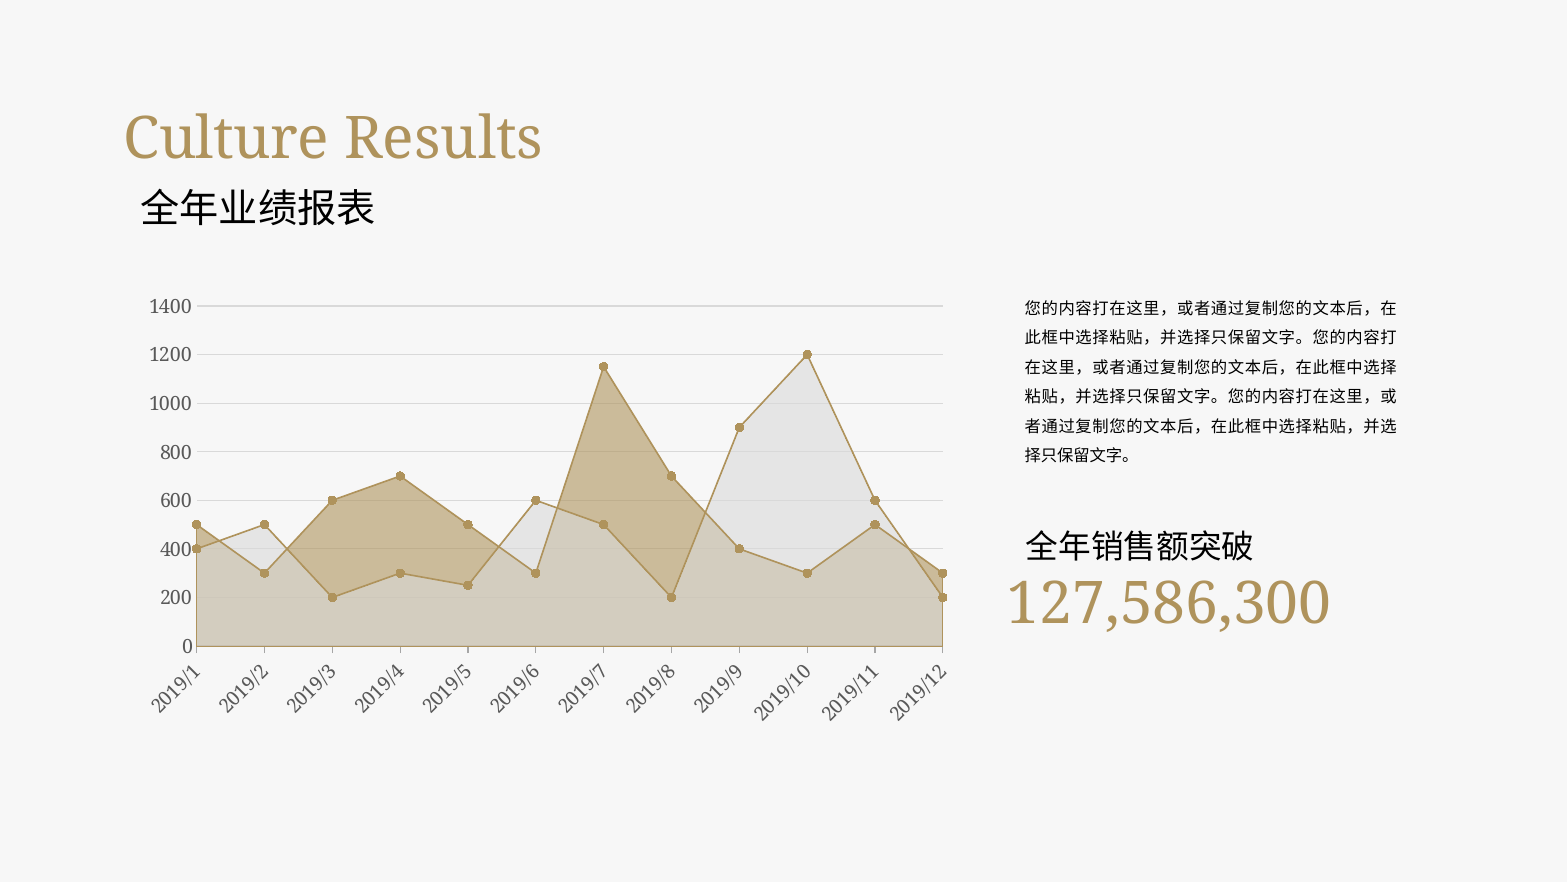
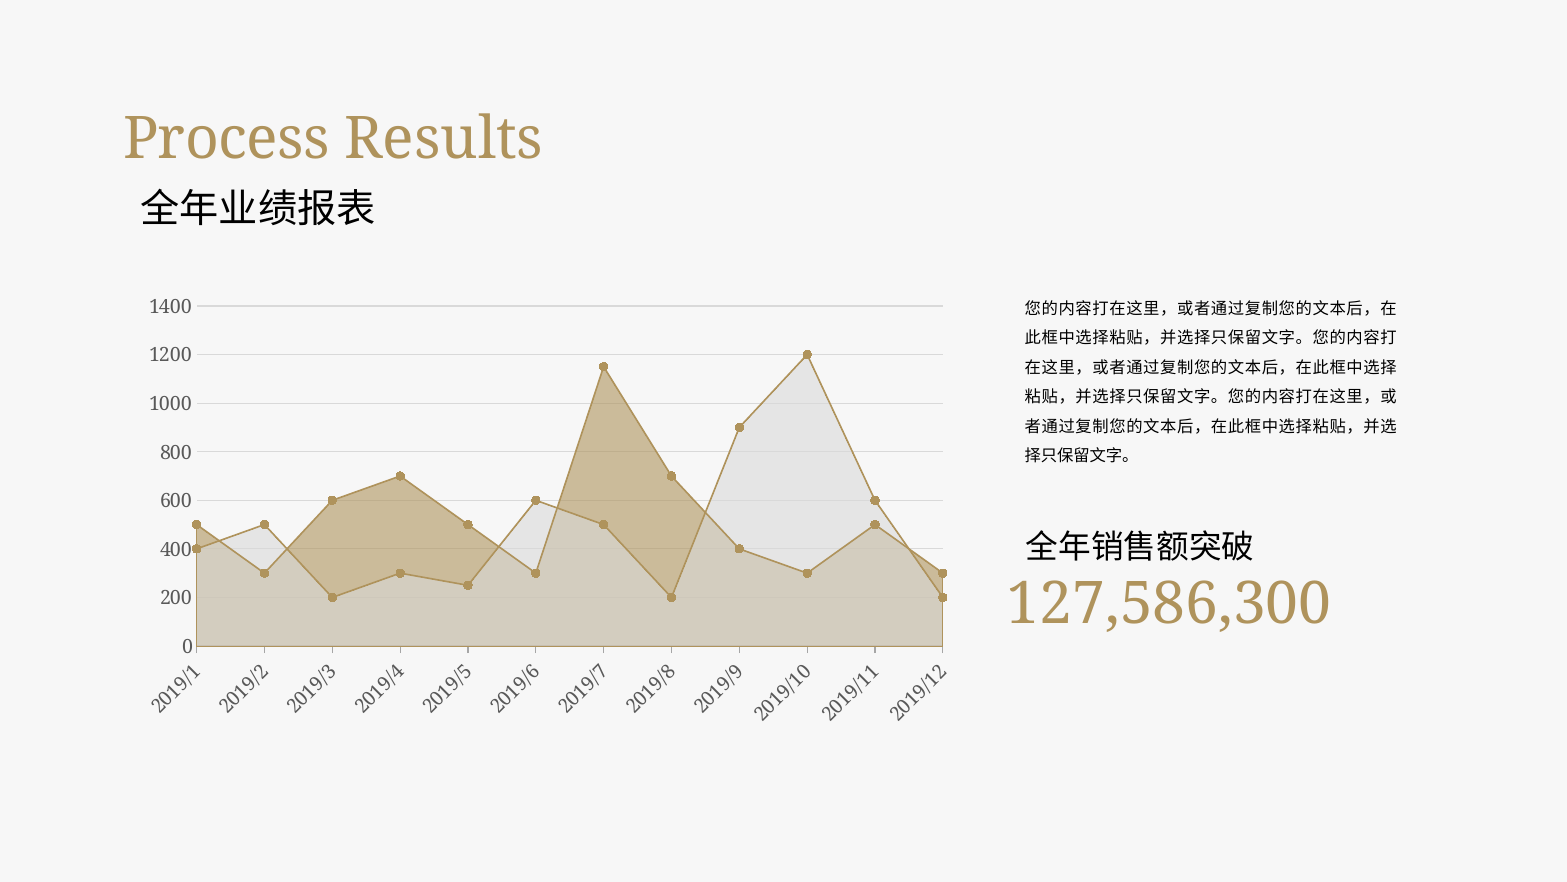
Culture: Culture -> Process (226, 139)
